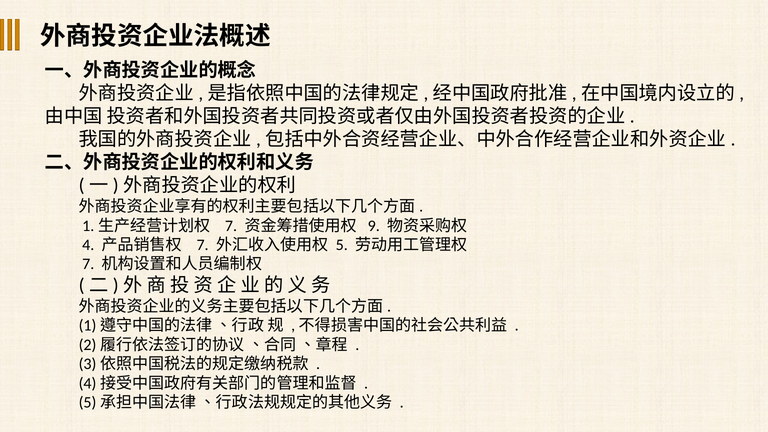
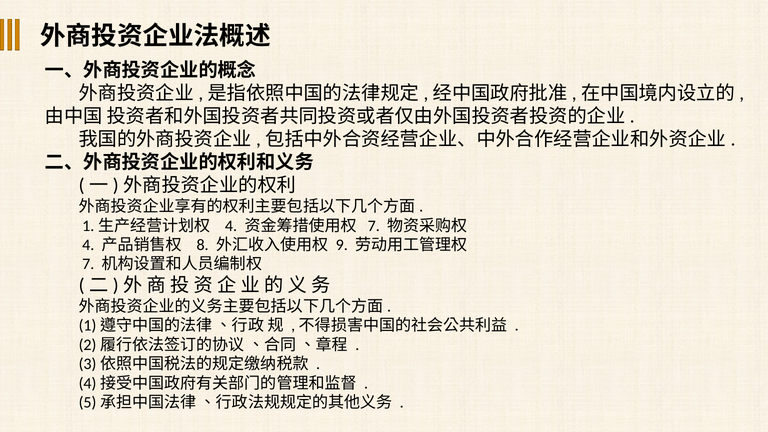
7: 7 -> 4 (231, 226)
9: 9 -> 7 (374, 226)
7: 7 -> 8 (203, 245)
5: 5 -> 9 (342, 245)
